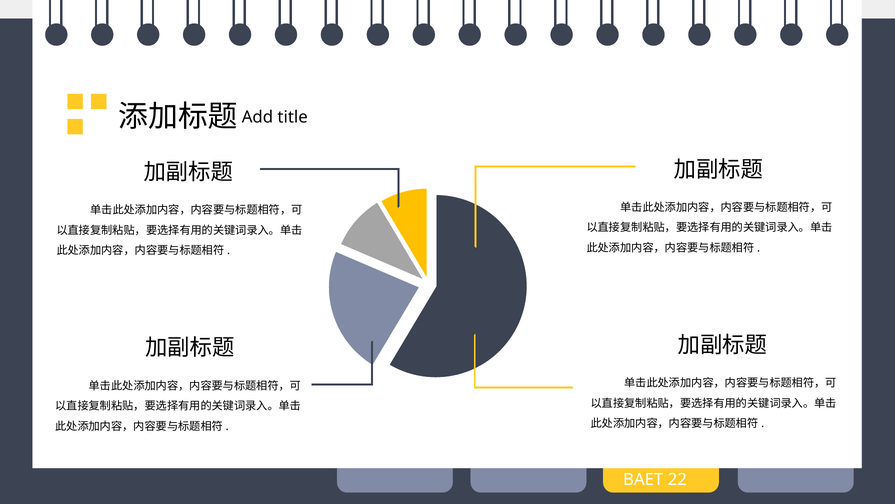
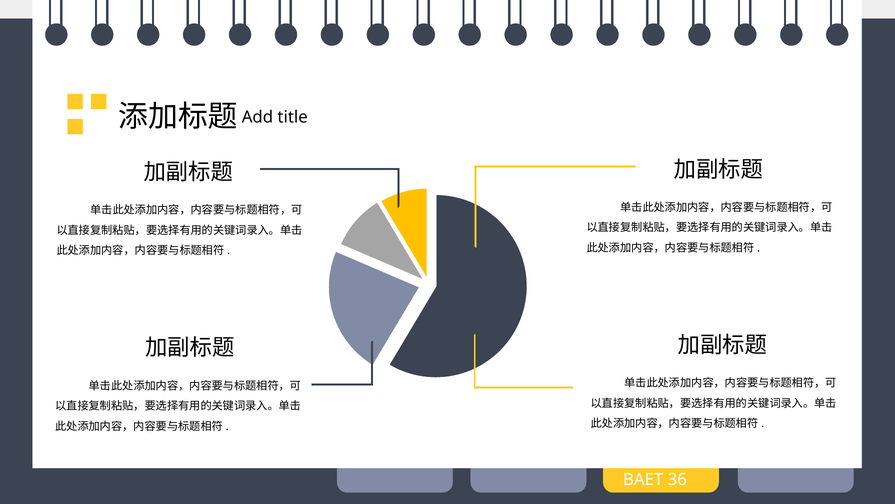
22: 22 -> 36 (677, 479)
